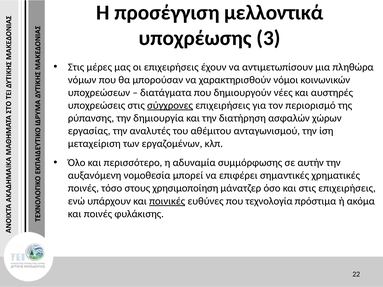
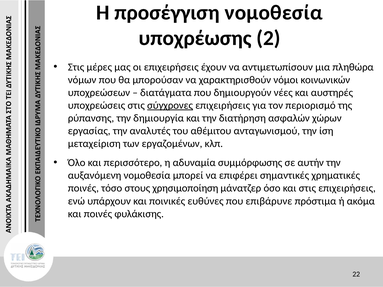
προσέγγιση μελλοντικά: μελλοντικά -> νομοθεσία (274, 13)
3: 3 -> 2 (268, 38)
ποινικές underline: present -> none (167, 201)
τεχνολογία: τεχνολογία -> επιβάρυνε (269, 201)
